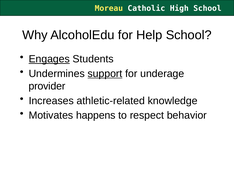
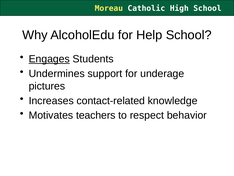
support underline: present -> none (105, 73)
provider: provider -> pictures (47, 86)
athletic-related: athletic-related -> contact-related (111, 100)
happens: happens -> teachers (96, 115)
